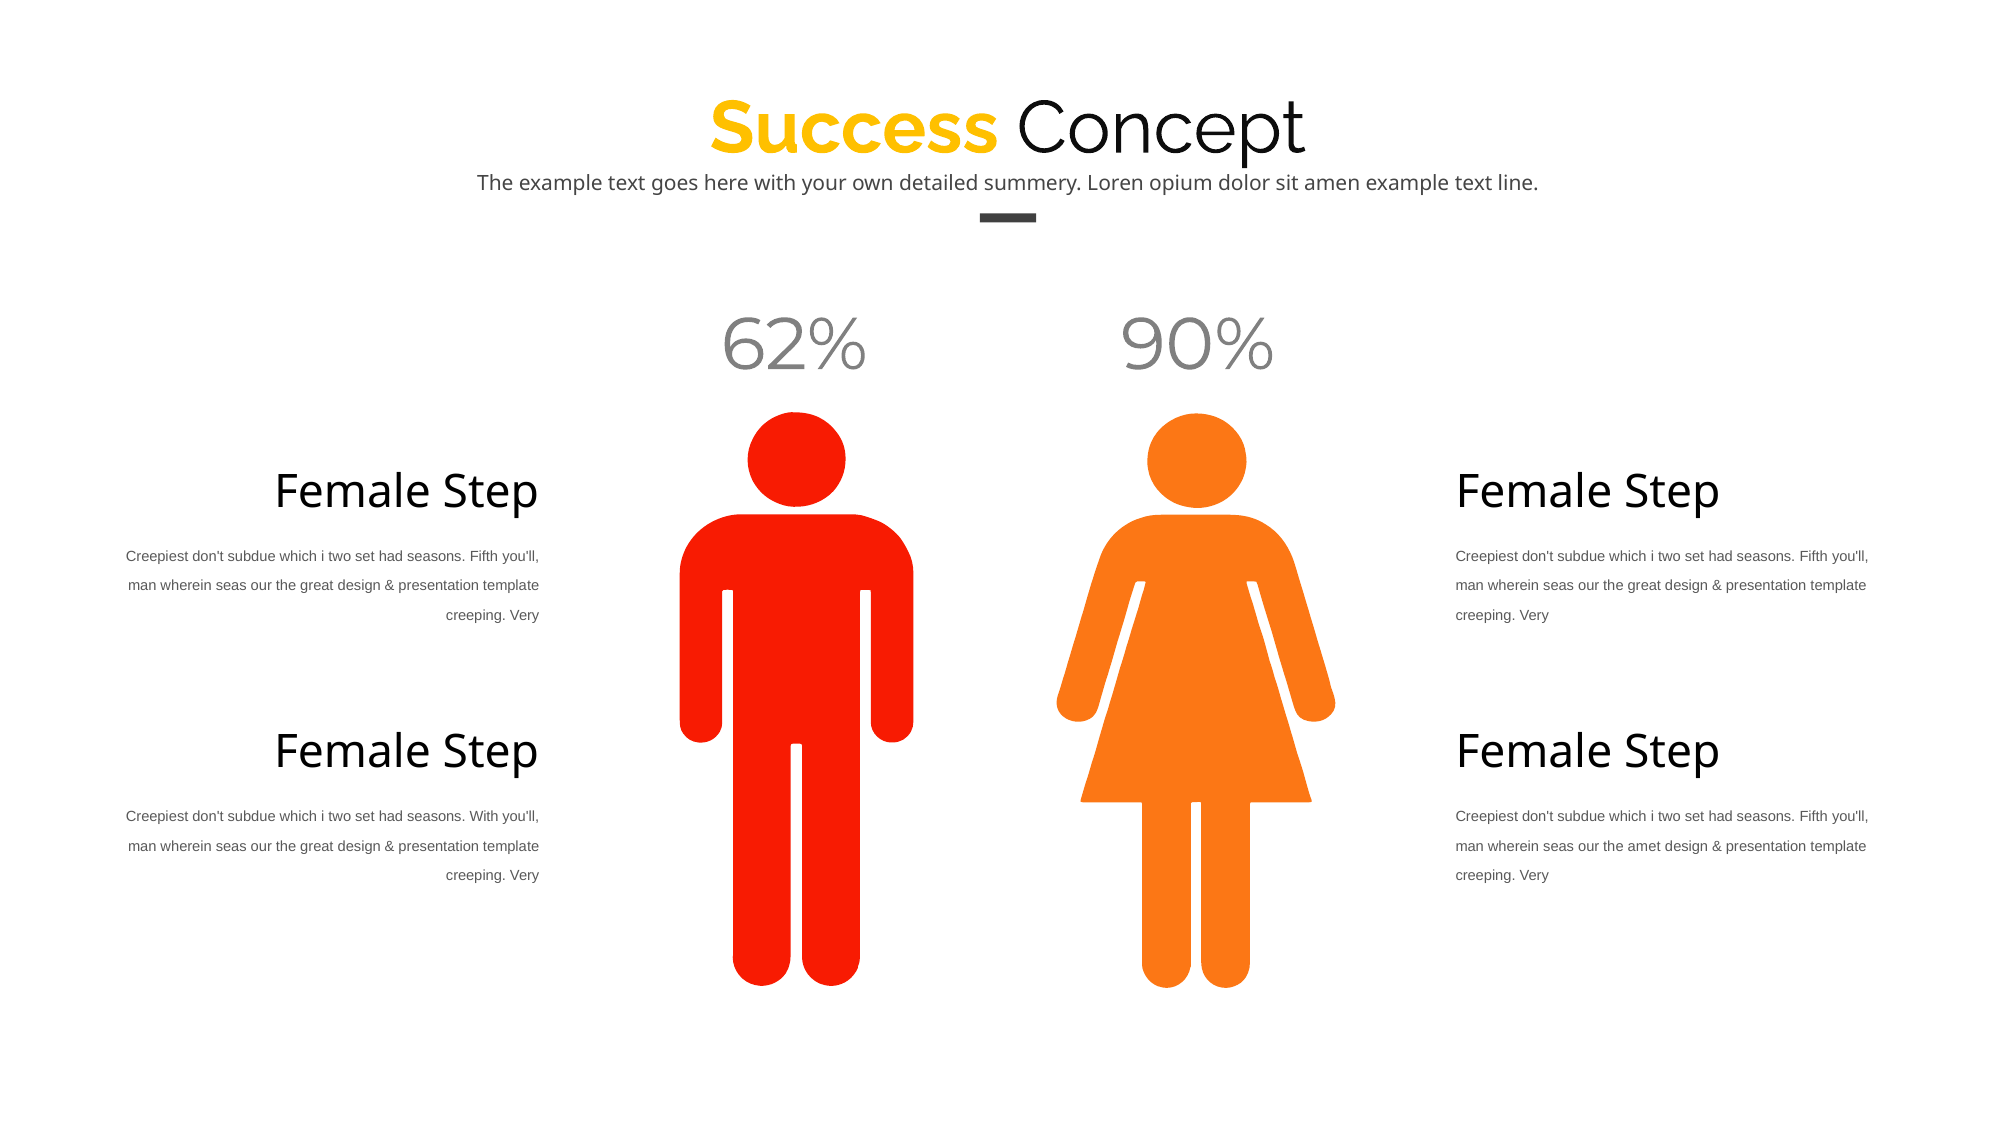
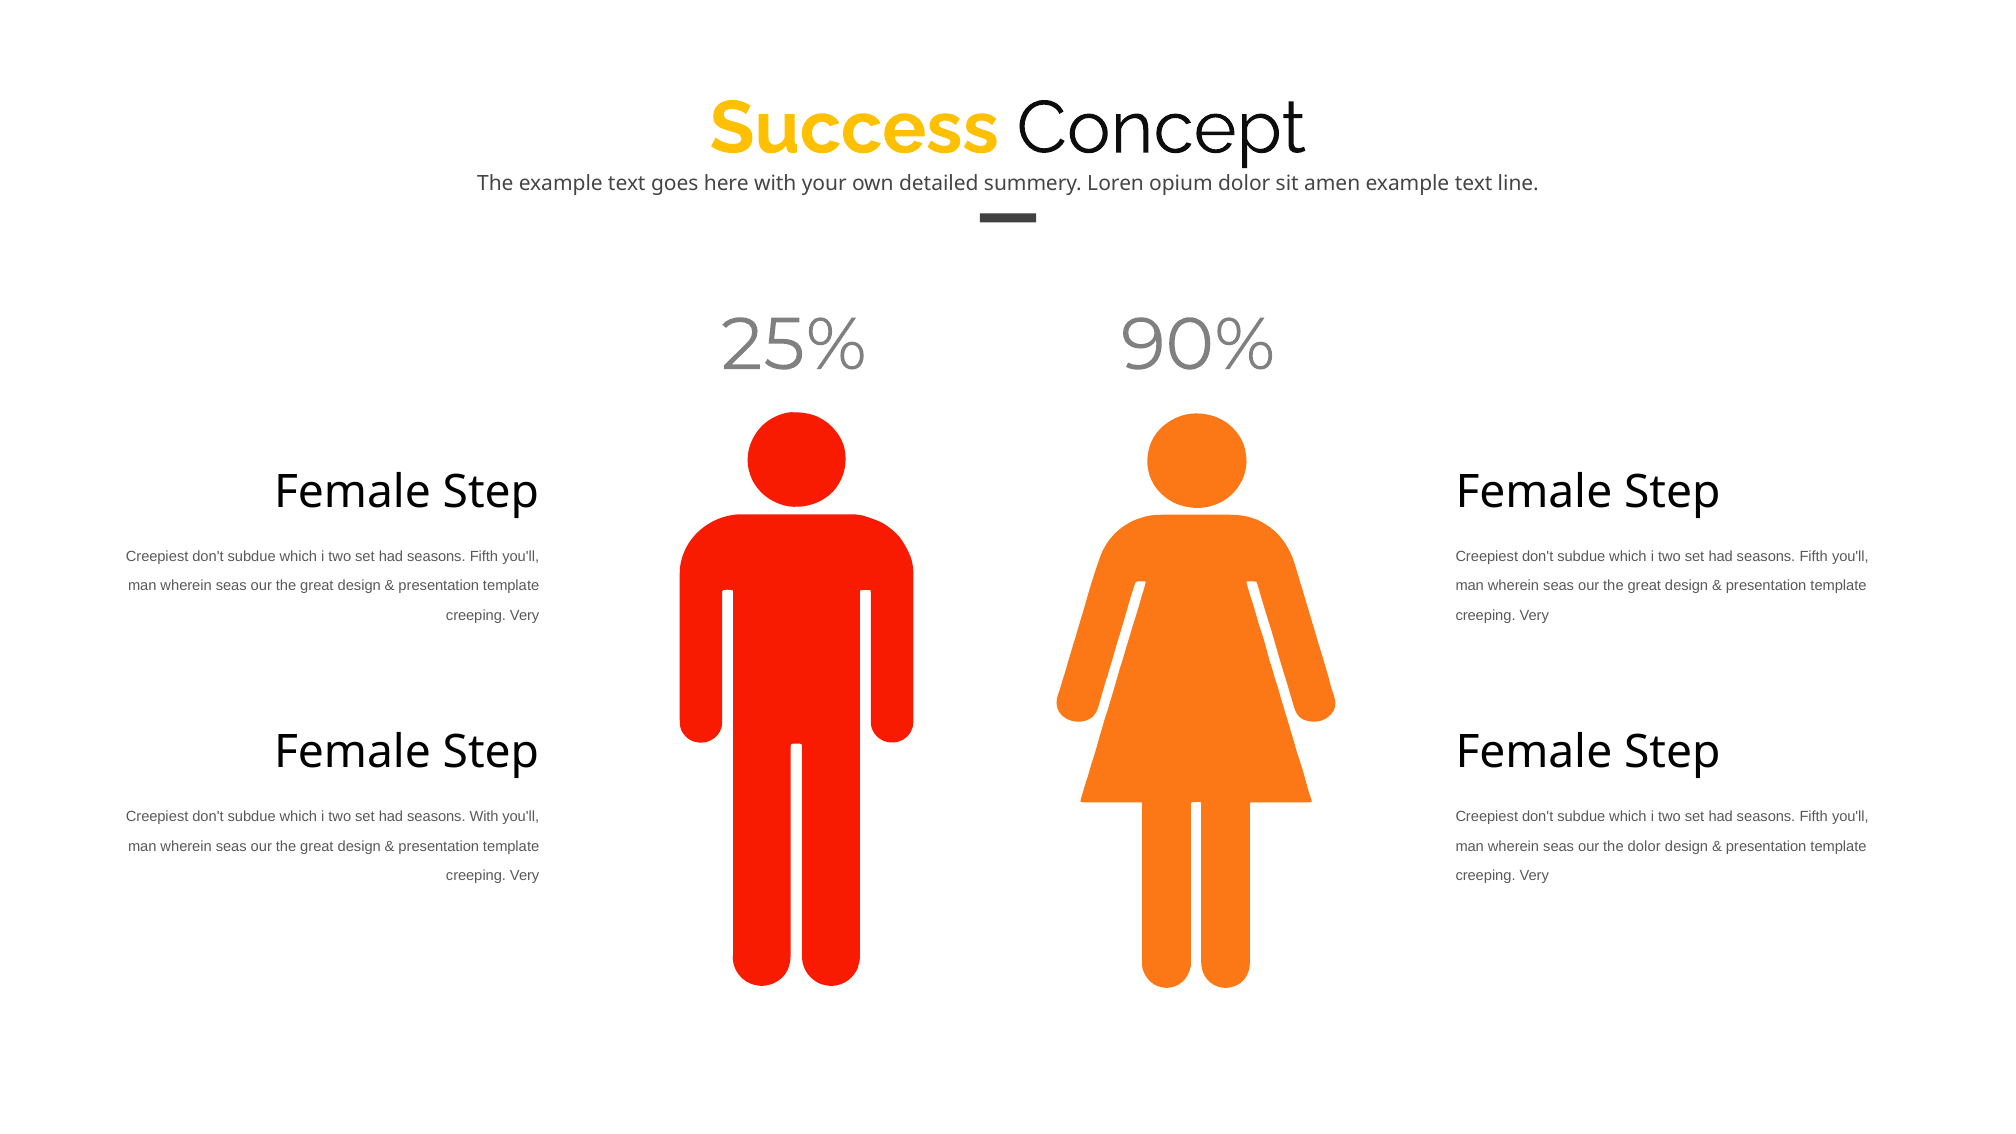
62%: 62% -> 25% (794, 345)
the amet: amet -> dolor (1644, 846)
